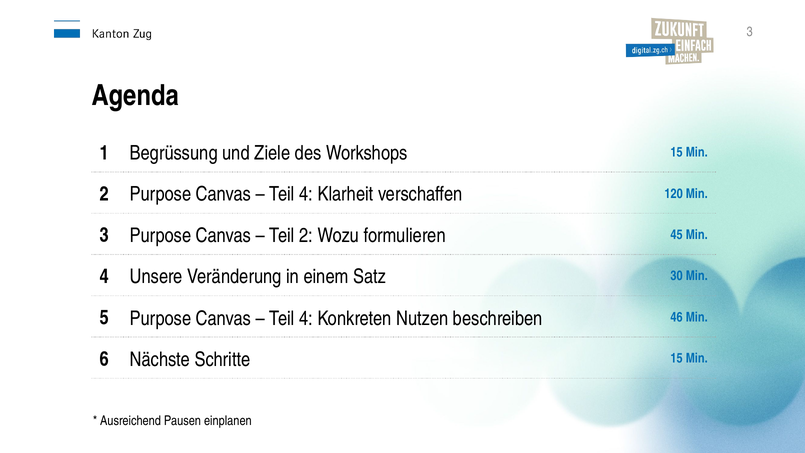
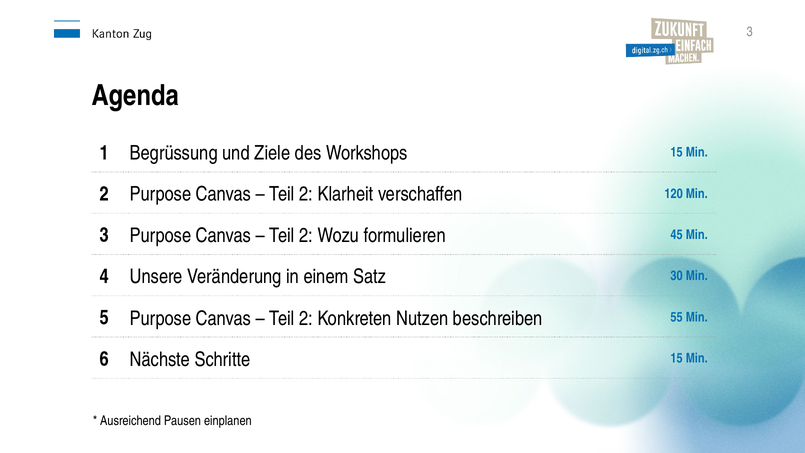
4: 4 -> 2 (306, 194)
4: 4 -> 2 (306, 318)
46: 46 -> 55 (677, 317)
